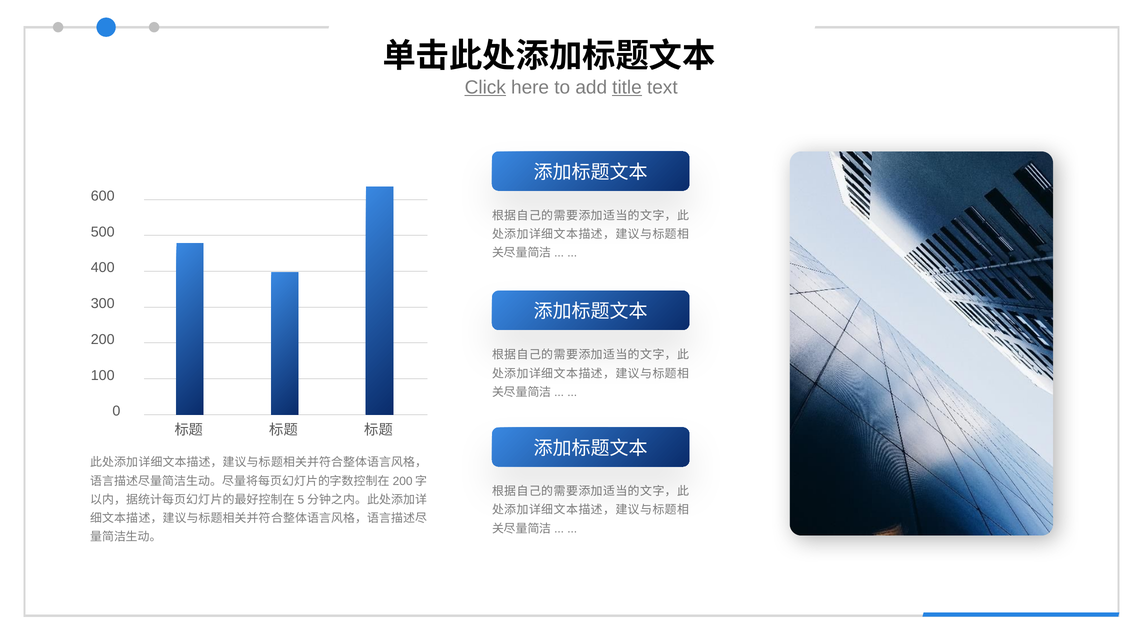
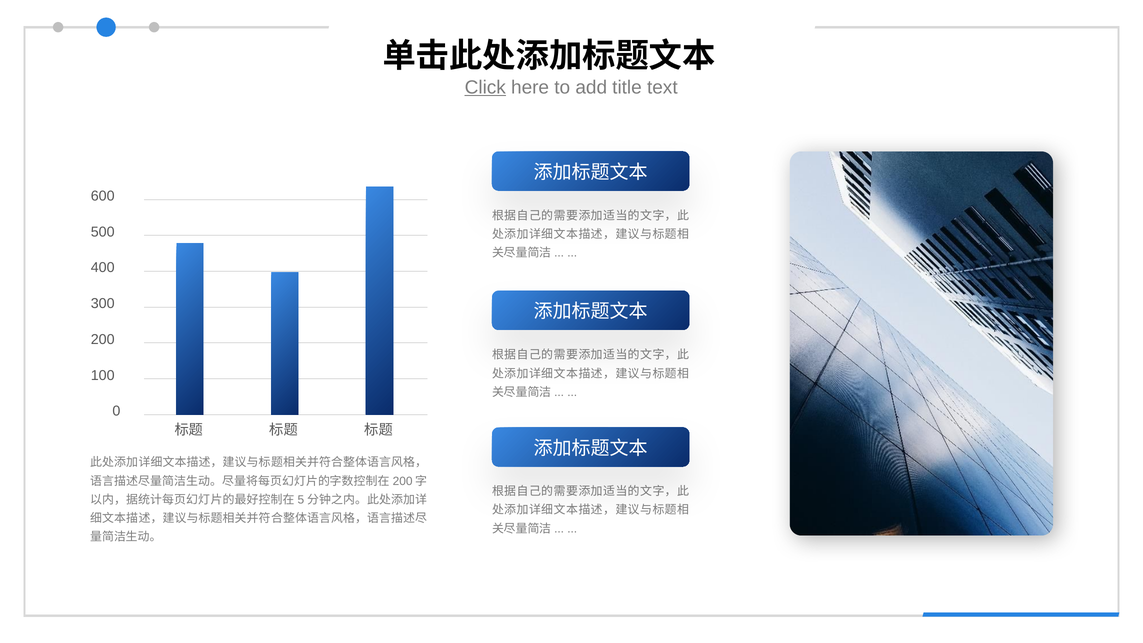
title underline: present -> none (627, 87)
